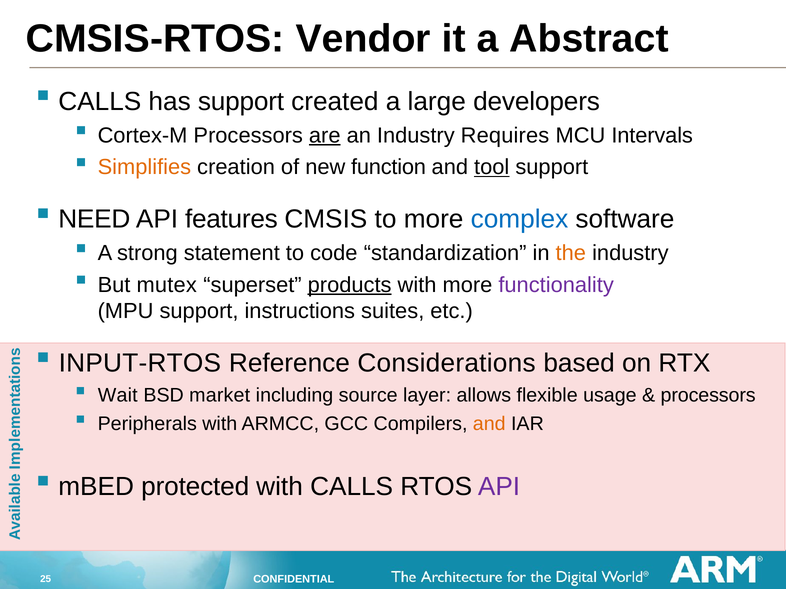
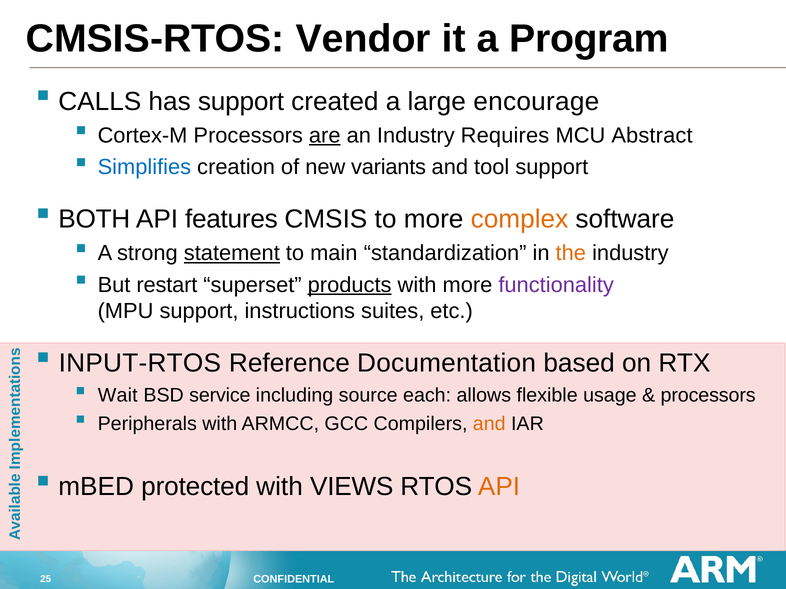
Abstract: Abstract -> Program (589, 39)
developers: developers -> encourage (536, 102)
Intervals: Intervals -> Abstract (652, 136)
Simplifies colour: orange -> blue (144, 167)
function: function -> variants (389, 167)
tool underline: present -> none (492, 167)
NEED: NEED -> BOTH (94, 220)
complex colour: blue -> orange (519, 220)
statement underline: none -> present (232, 254)
code: code -> main (334, 254)
mutex: mutex -> restart (167, 285)
Considerations: Considerations -> Documentation (447, 364)
market: market -> service (220, 396)
layer: layer -> each (427, 396)
with CALLS: CALLS -> VIEWS (352, 487)
API colour: purple -> orange (499, 487)
